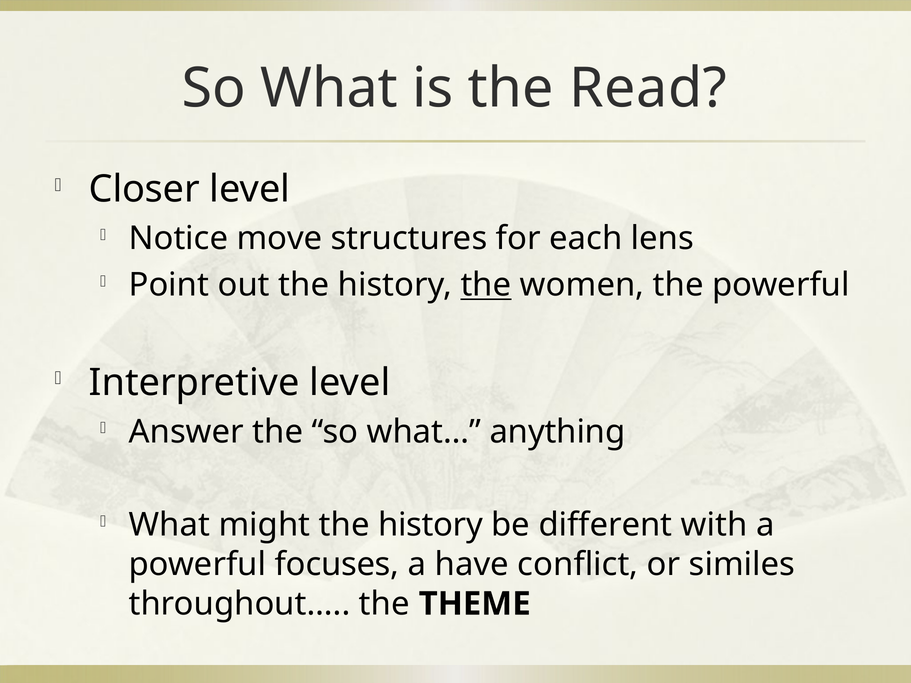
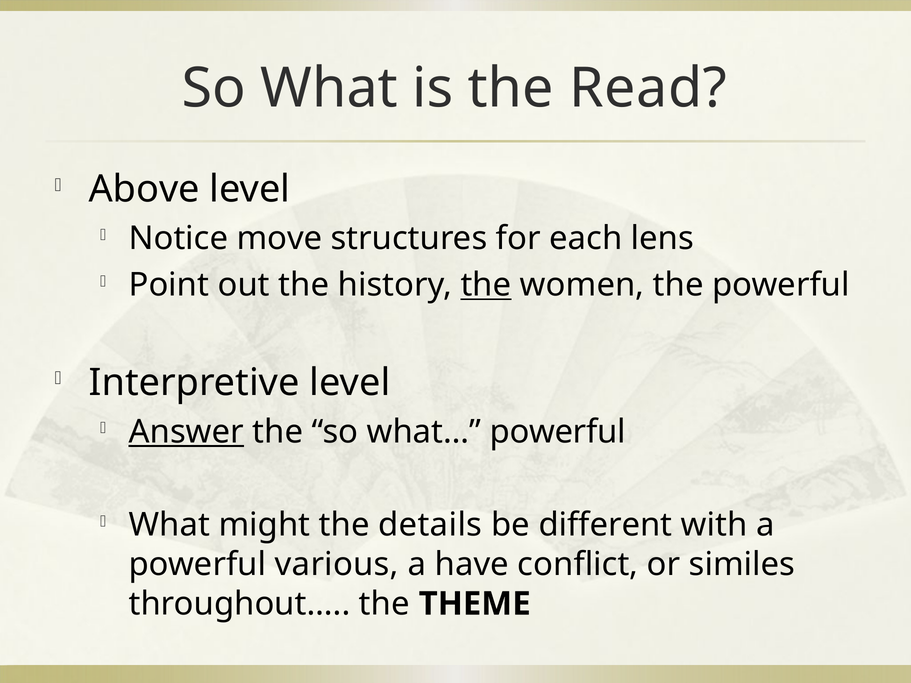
Closer: Closer -> Above (144, 189)
Answer underline: none -> present (186, 432)
what… anything: anything -> powerful (558, 432)
might the history: history -> details (430, 525)
focuses: focuses -> various (337, 565)
